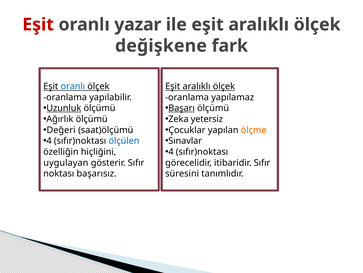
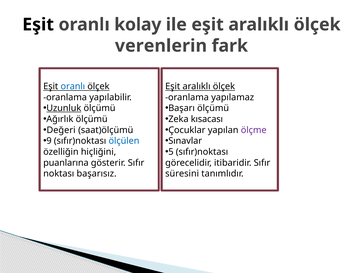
Eşit colour: red -> black (38, 25)
yazar: yazar -> kolay (138, 25)
değişkene: değişkene -> verenlerin (161, 46)
Başarı underline: present -> none (182, 108)
yetersiz: yetersiz -> kısacası (207, 119)
ölçme colour: orange -> purple (254, 130)
4: 4 -> 9 (49, 141)
4: 4 -> 5 (171, 151)
uygulayan: uygulayan -> puanlarına (66, 162)
